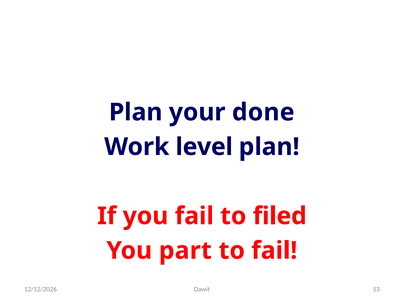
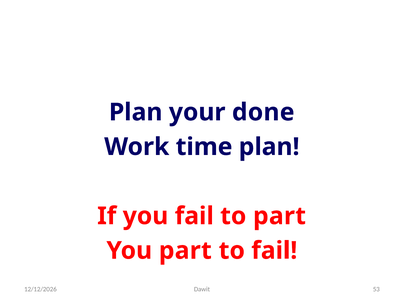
level: level -> time (204, 147)
to filed: filed -> part (280, 216)
